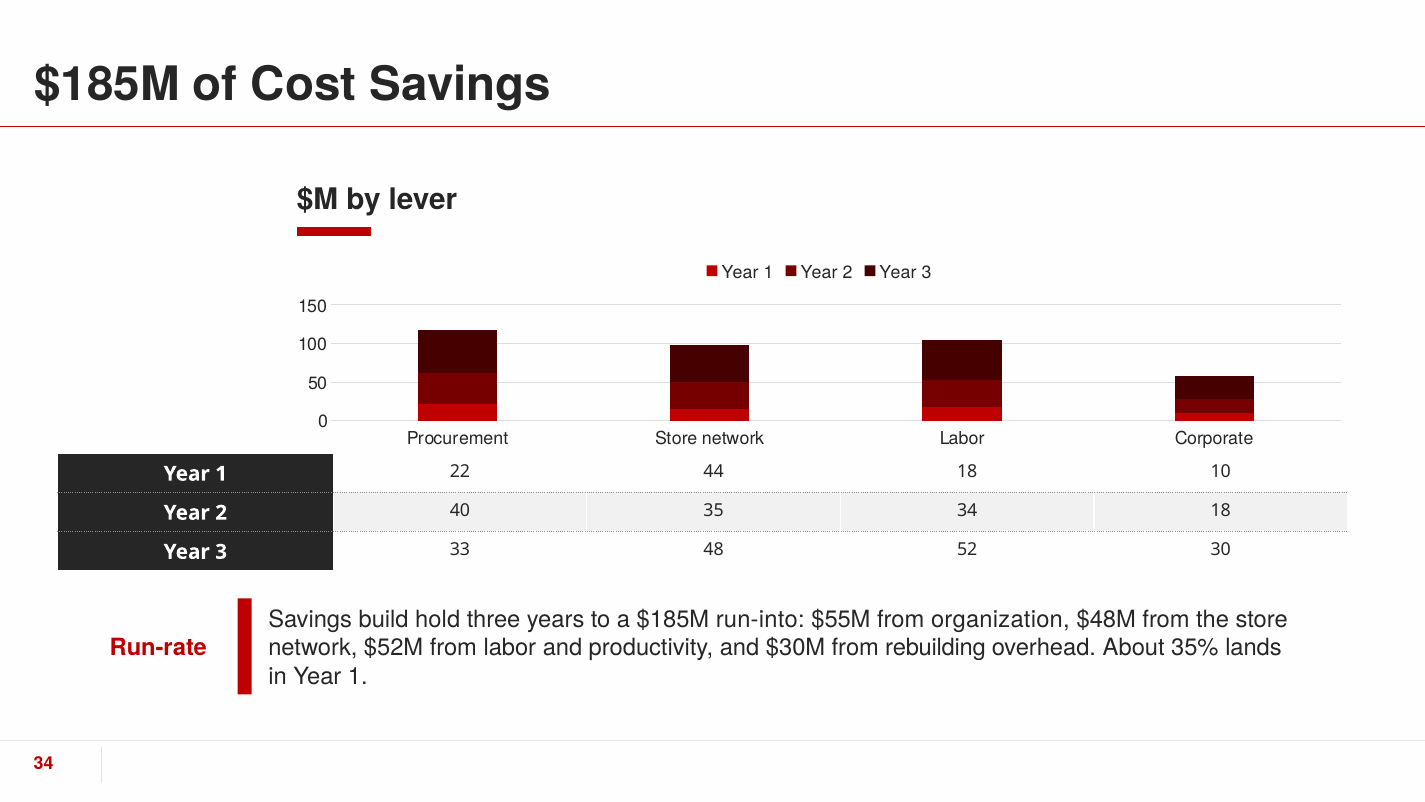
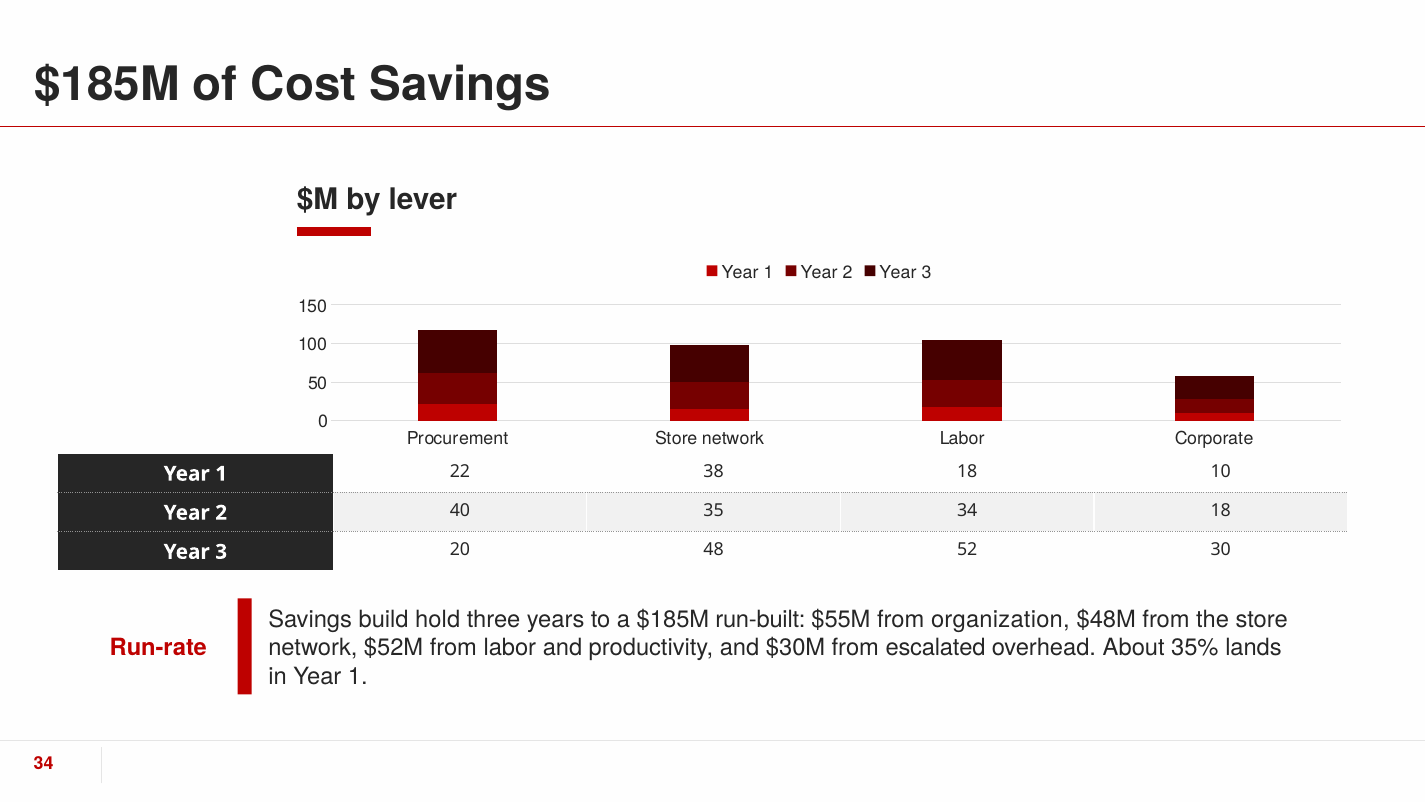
44: 44 -> 38 (714, 471)
33: 33 -> 20 (460, 549)
run-into: run-into -> run-built (760, 619)
rebuilding: rebuilding -> escalated (935, 648)
